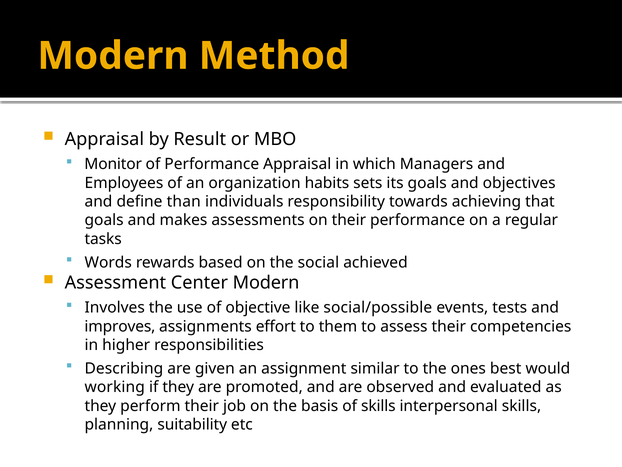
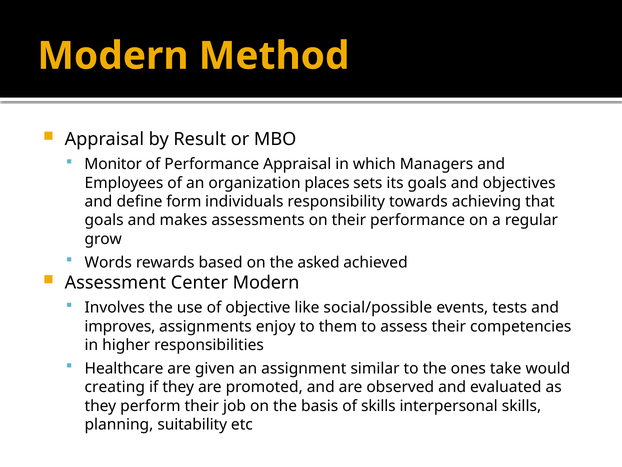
habits: habits -> places (327, 183)
than: than -> form (184, 201)
tasks: tasks -> grow (103, 239)
social: social -> asked (319, 262)
effort: effort -> enjoy (276, 326)
Describing: Describing -> Healthcare (124, 368)
best: best -> take (506, 368)
working: working -> creating (115, 387)
